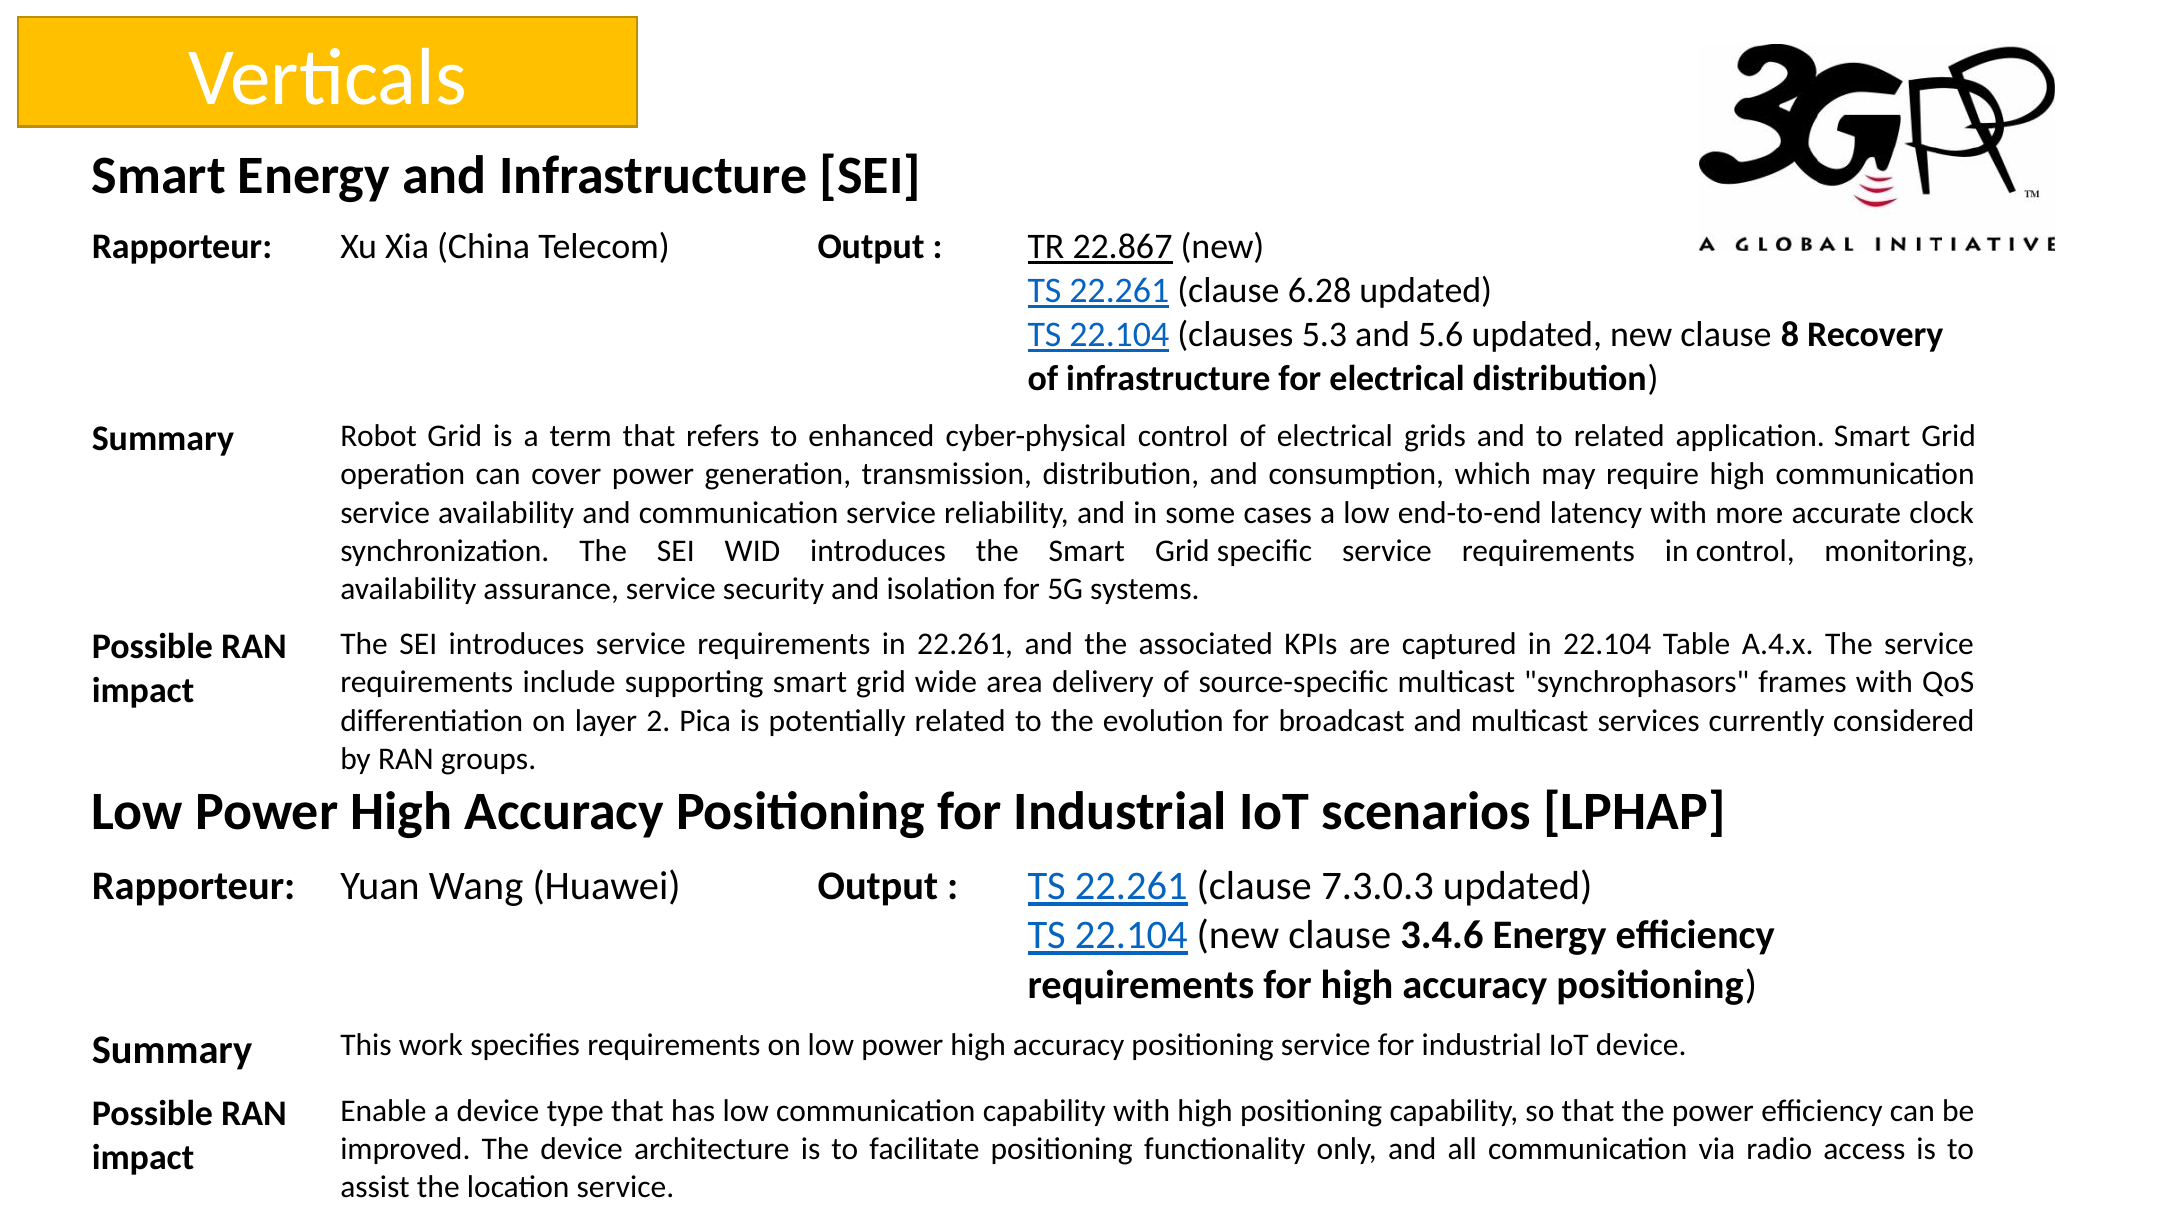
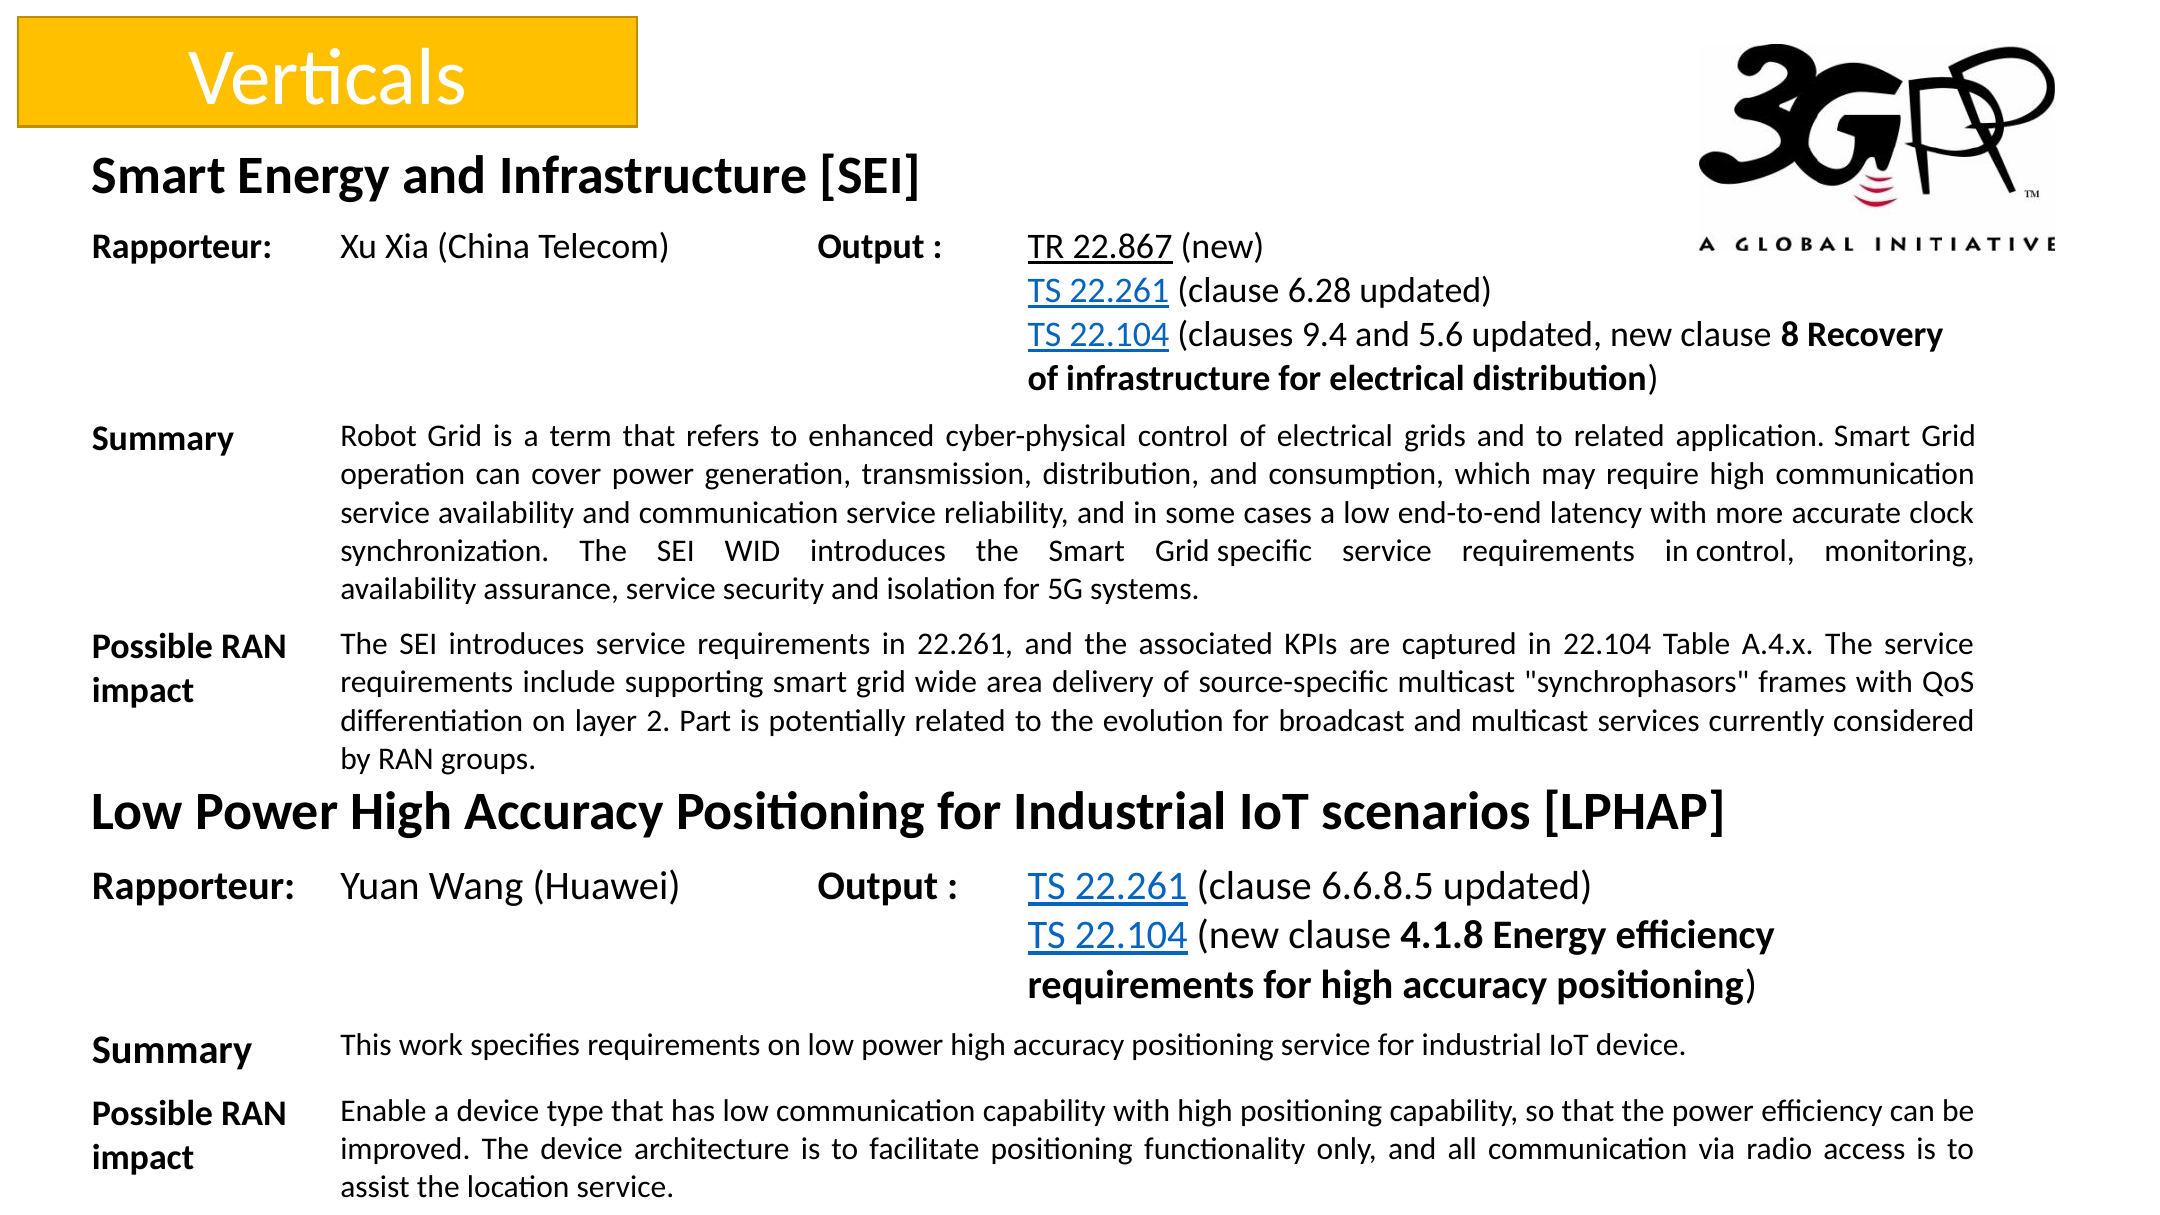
5.3: 5.3 -> 9.4 (1324, 335)
Pica: Pica -> Part (705, 721)
7.3.0.3: 7.3.0.3 -> 6.6.8.5 (1378, 886)
3.4.6: 3.4.6 -> 4.1.8 (1442, 935)
